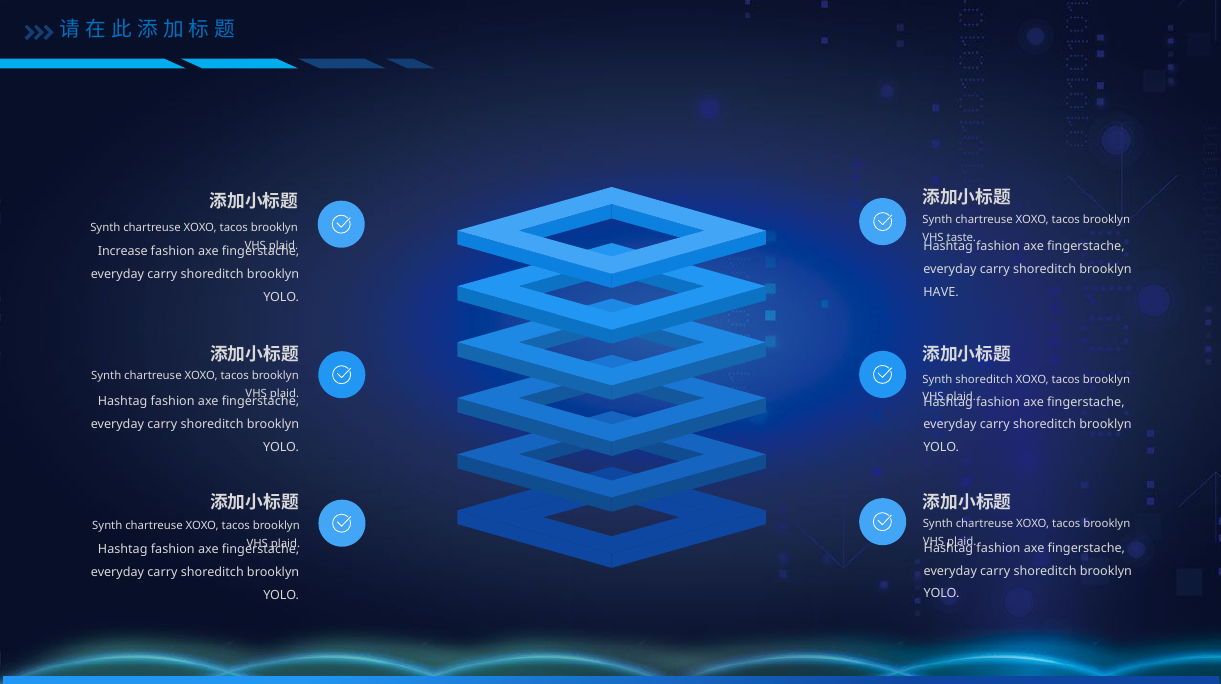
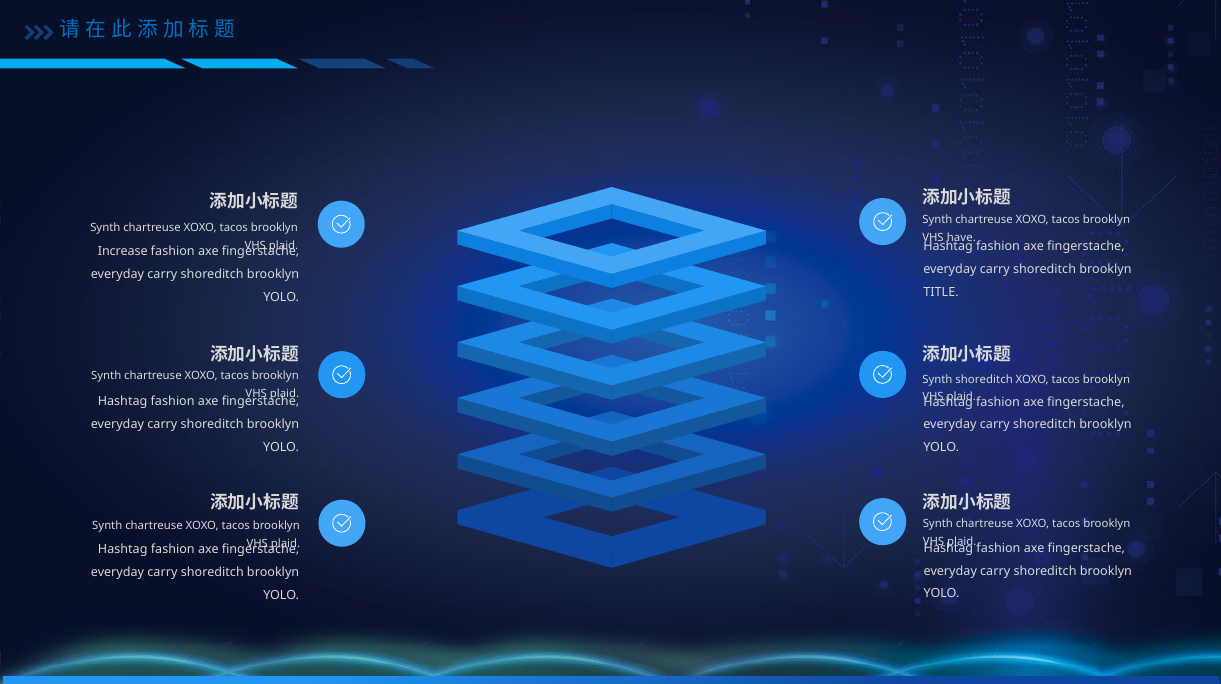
taste: taste -> have (961, 237)
HAVE: HAVE -> TITLE (941, 292)
